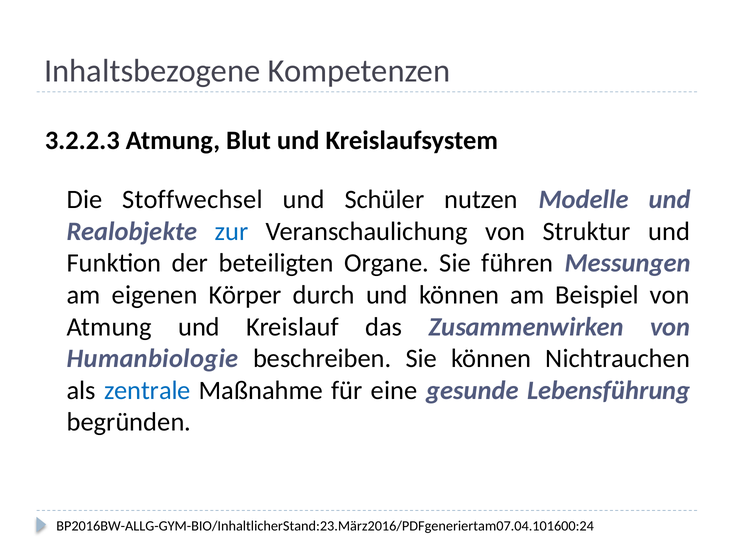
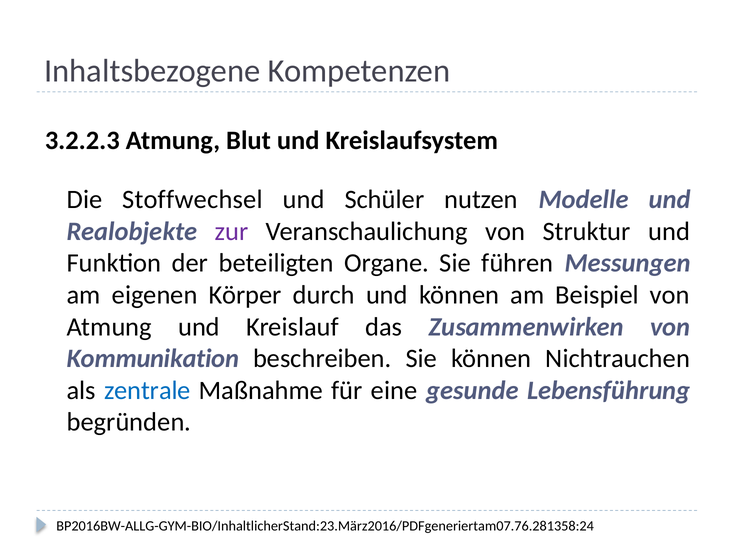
zur colour: blue -> purple (232, 231)
Humanbiologie: Humanbiologie -> Kommunikation (153, 358)
BP2016BW-ALLG-GYM-BIO/InhaltlicherStand:23.März2016/PDFgeneriertam07.04.101600:24: BP2016BW-ALLG-GYM-BIO/InhaltlicherStand:23.März2016/PDFgeneriertam07.04.101600:24 -> BP2016BW-ALLG-GYM-BIO/InhaltlicherStand:23.März2016/PDFgeneriertam07.76.281358:24 (325, 525)
